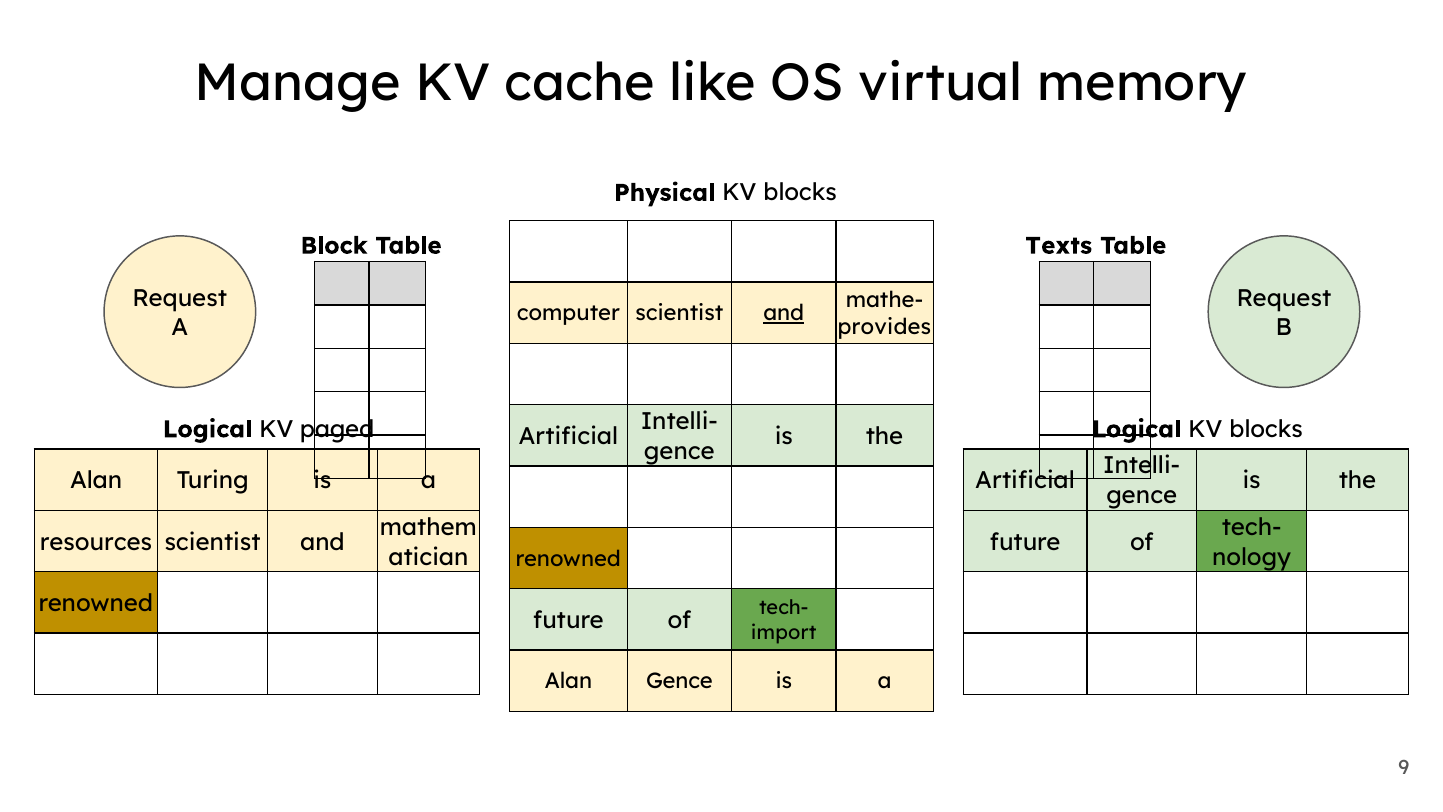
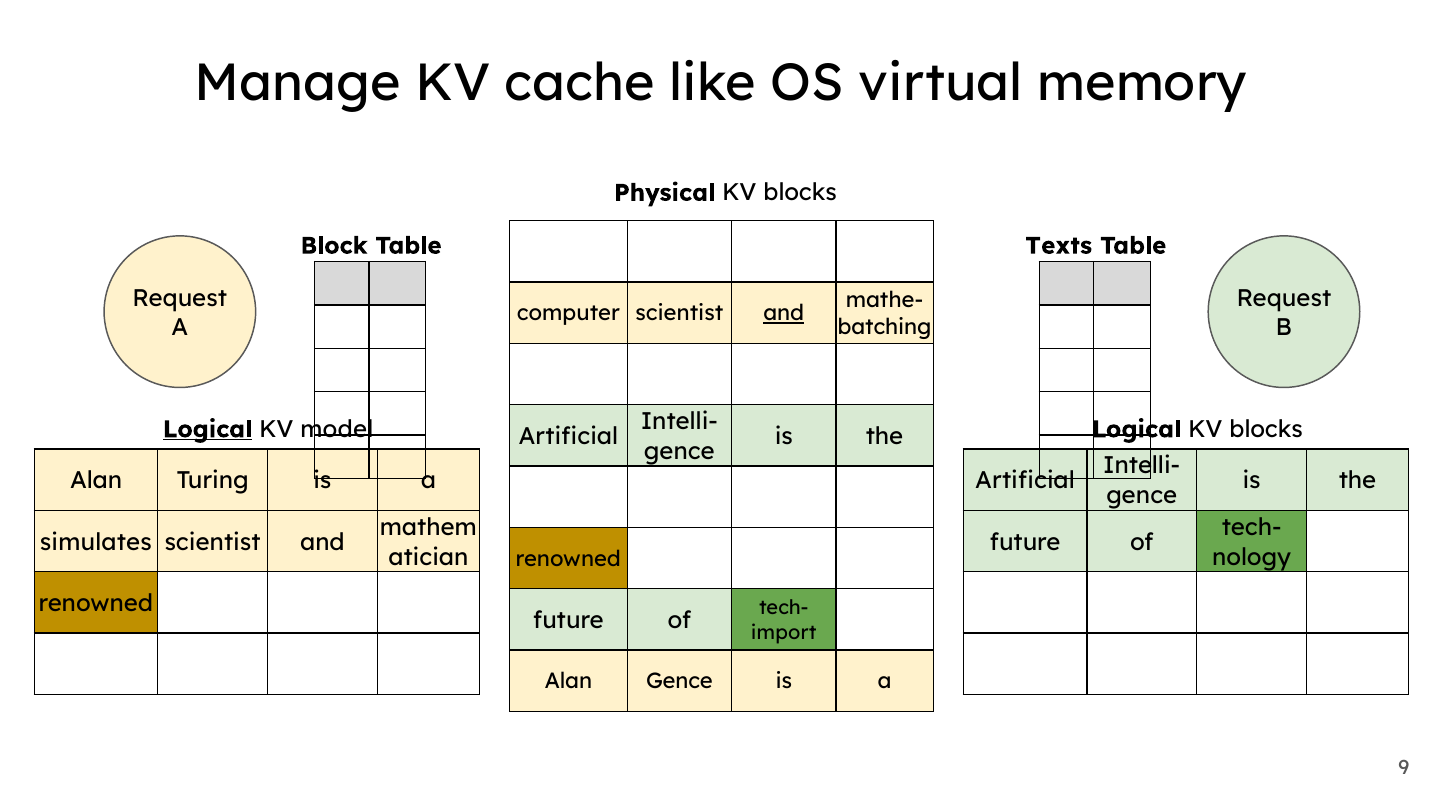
provides: provides -> batching (885, 327)
Logical underline: none -> present (208, 429)
paged: paged -> model (337, 429)
resources: resources -> simulates (96, 542)
